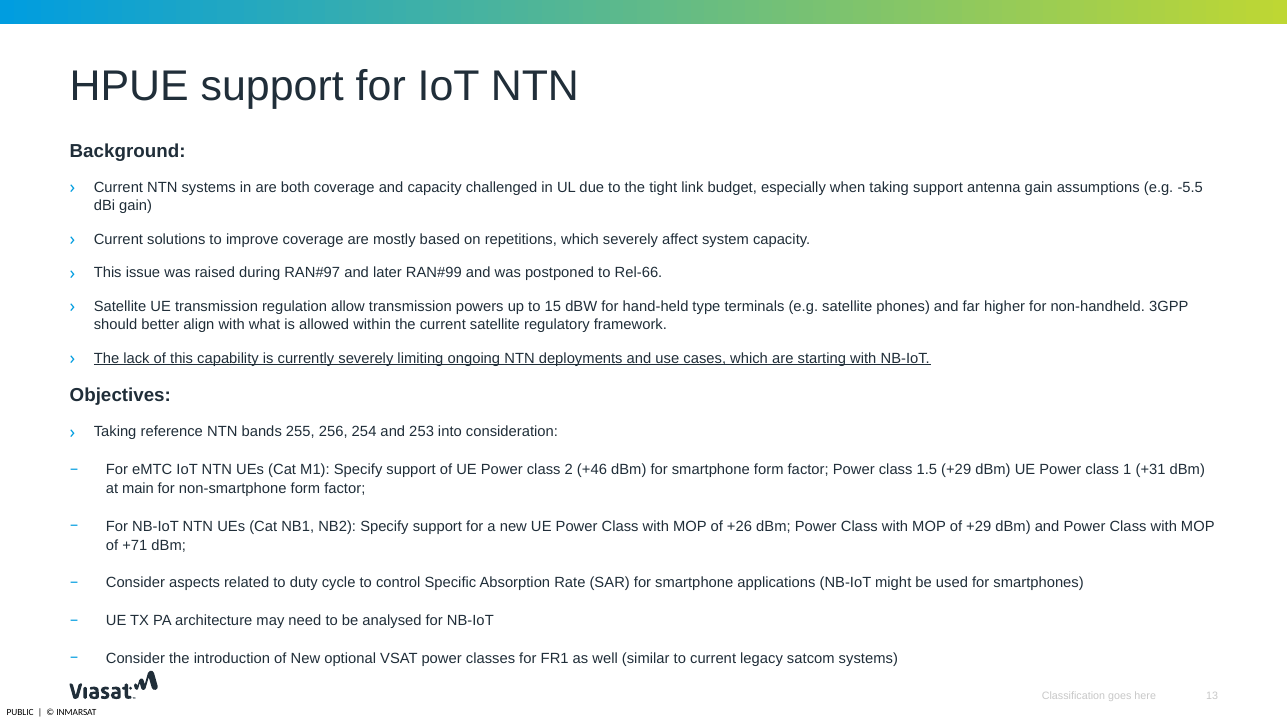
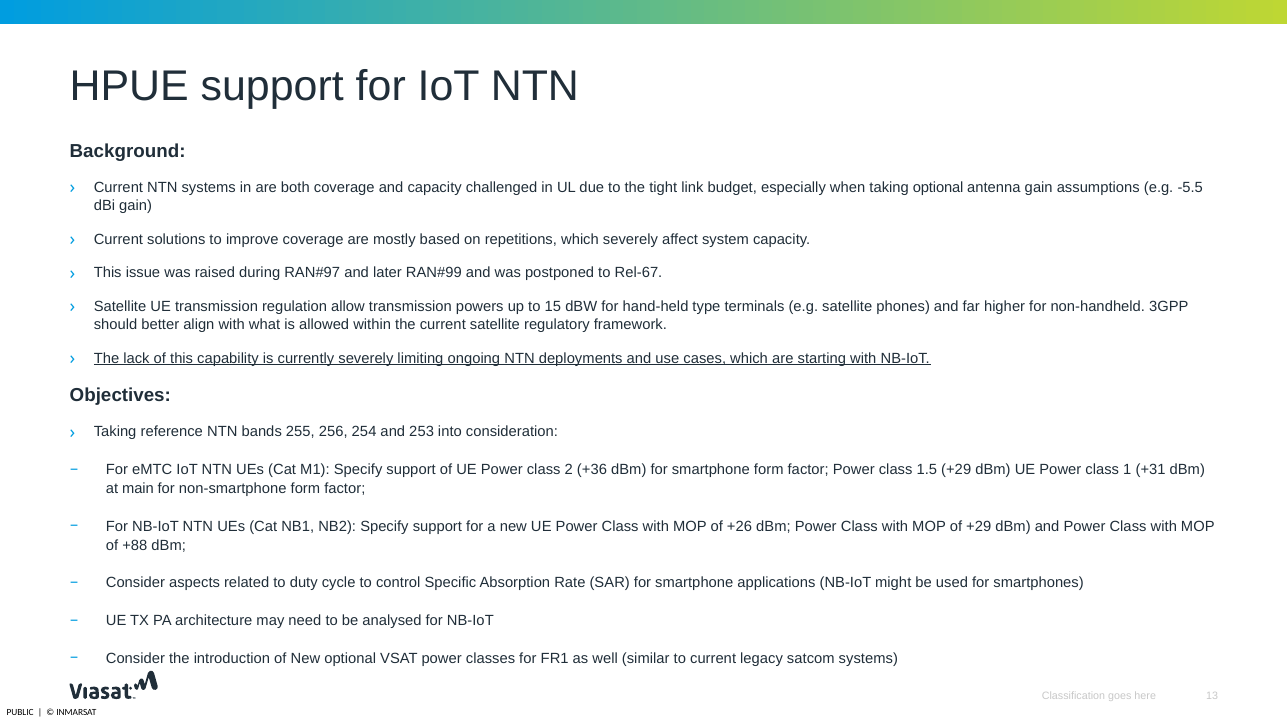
taking support: support -> optional (938, 188)
Rel-66: Rel-66 -> Rel-67 (638, 273)
+46: +46 -> +36 (592, 470)
+71: +71 -> +88 (135, 545)
